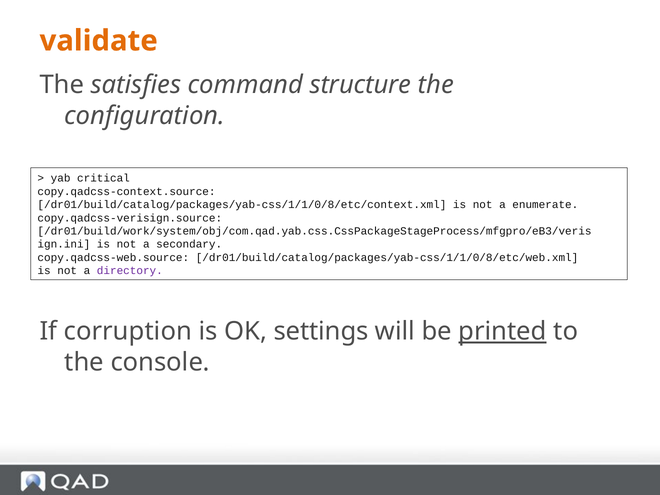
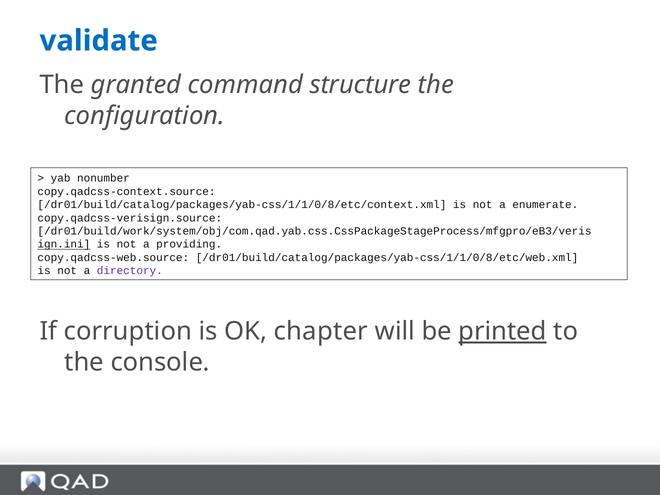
validate colour: orange -> blue (99, 41)
satisfies: satisfies -> granted (136, 85)
critical: critical -> nonumber (103, 178)
ign.ini underline: none -> present (64, 244)
secondary: secondary -> providing (189, 244)
settings: settings -> chapter (321, 331)
